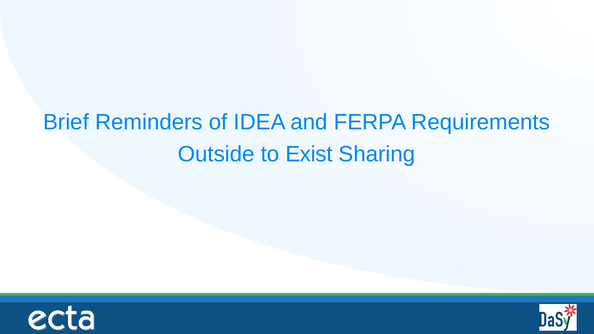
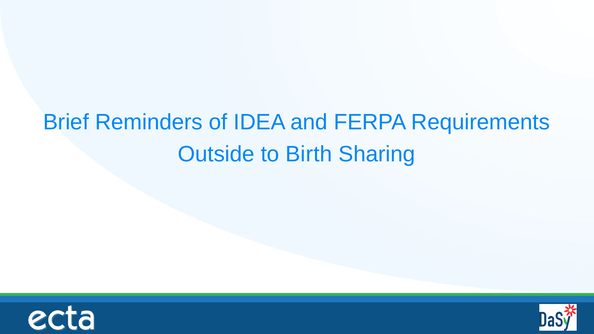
Exist: Exist -> Birth (309, 154)
